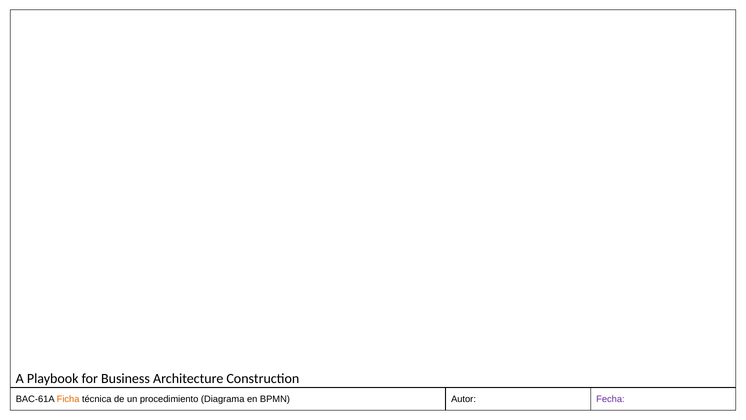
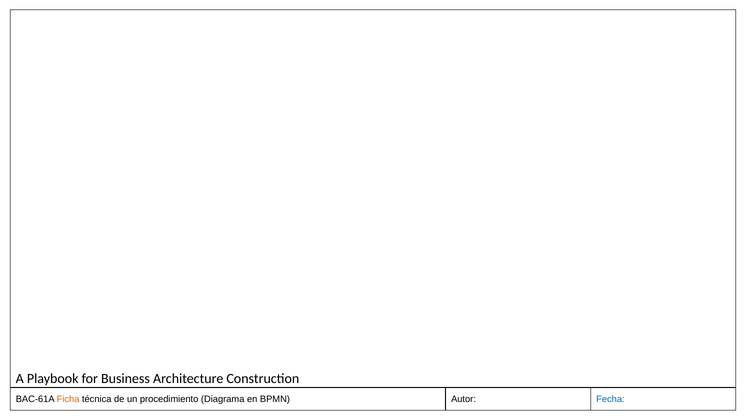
Fecha colour: purple -> blue (610, 399)
